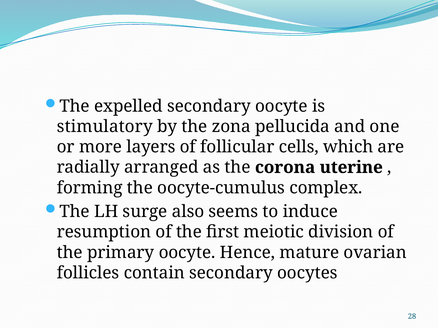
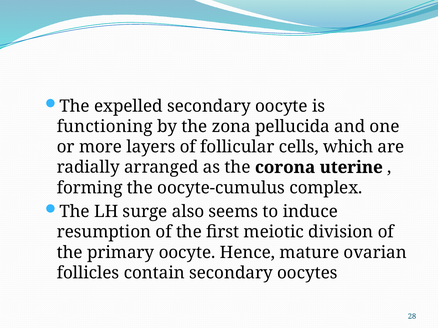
stimulatory: stimulatory -> functioning (105, 127)
